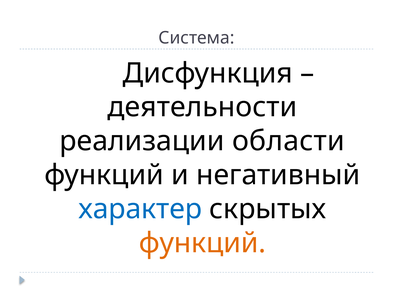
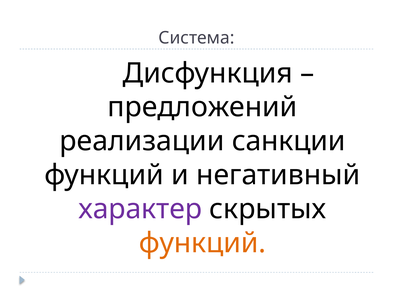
деятельности: деятельности -> предложений (202, 107)
области: области -> санкции (289, 141)
характер colour: blue -> purple (140, 210)
